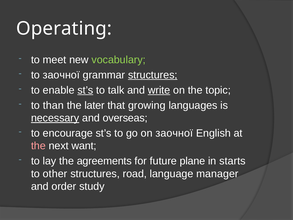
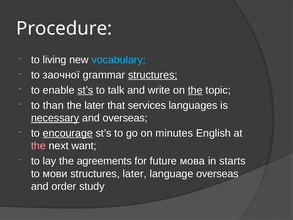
Operating: Operating -> Procedure (64, 28)
meet: meet -> living (55, 60)
vocabulary colour: light green -> light blue (119, 60)
write underline: present -> none (159, 90)
the underline: none -> present (195, 90)
growing: growing -> services (147, 105)
encourage underline: none -> present (68, 133)
on заочної: заочної -> minutes (174, 133)
plane: plane -> мова (192, 161)
other: other -> мови (55, 174)
structures road: road -> later (135, 174)
language manager: manager -> overseas (217, 174)
